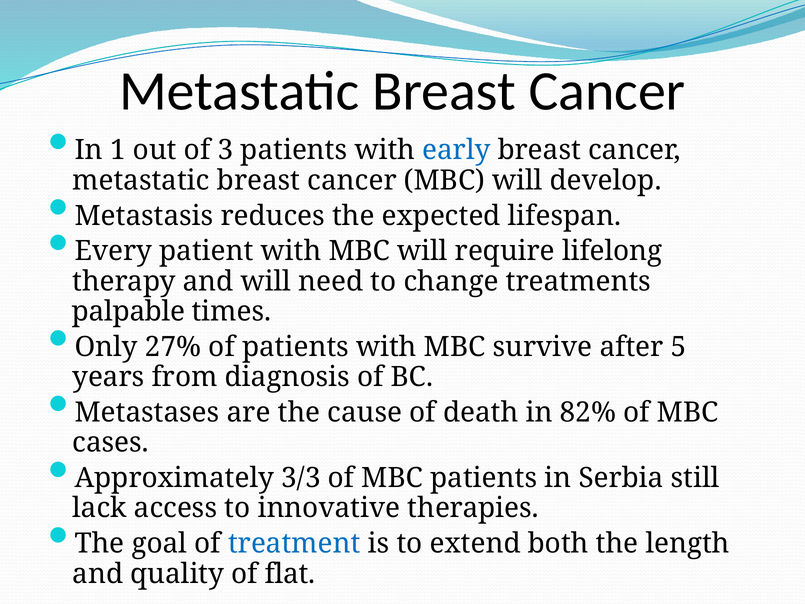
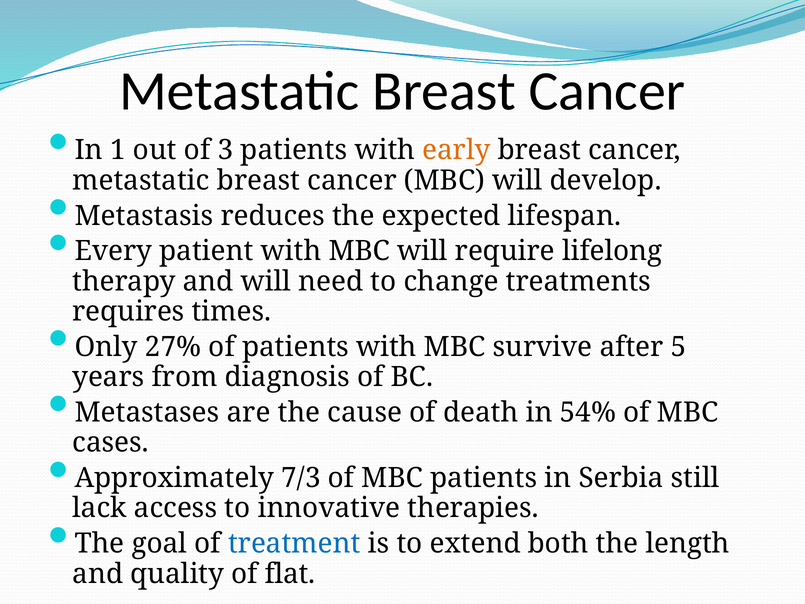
early colour: blue -> orange (456, 150)
palpable: palpable -> requires (128, 311)
82%: 82% -> 54% (588, 412)
3/3: 3/3 -> 7/3 (301, 478)
